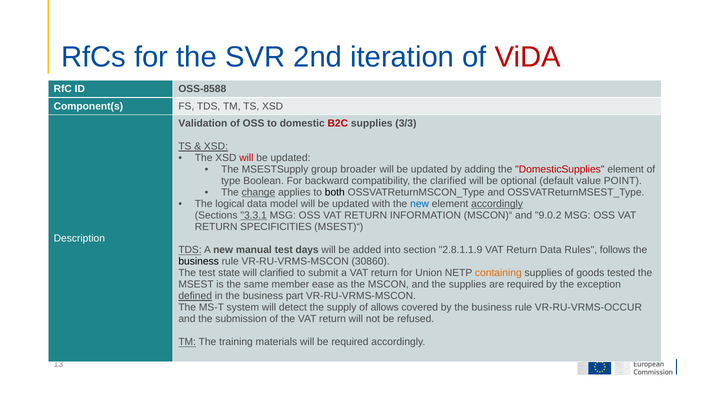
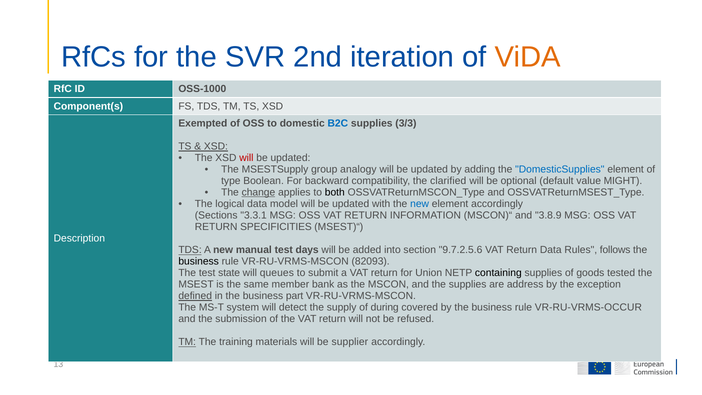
ViDA colour: red -> orange (528, 57)
OSS-8588: OSS-8588 -> OSS-1000 (202, 89)
Validation: Validation -> Exempted (203, 123)
B2C colour: red -> blue (338, 123)
broader: broader -> analogy (358, 169)
DomesticSupplies colour: red -> blue (560, 169)
POINT: POINT -> MIGHT (623, 181)
accordingly underline: present -> none (497, 204)
3.3.1 underline: present -> none (254, 215)
9.0.2: 9.0.2 -> 3.8.9 (548, 215)
2.8.1.1.9: 2.8.1.1.9 -> 9.7.2.5.6 (461, 250)
30860: 30860 -> 82093 (371, 261)
will clarified: clarified -> queues (277, 273)
containing colour: orange -> black (498, 273)
ease: ease -> bank (323, 284)
are required: required -> address (525, 284)
allows: allows -> during (385, 307)
be required: required -> supplier (350, 342)
